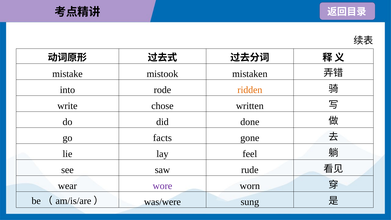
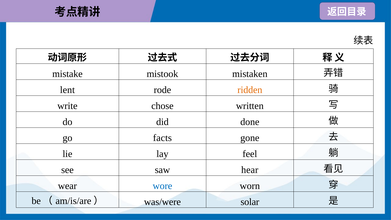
into: into -> lent (67, 90)
rude: rude -> hear (250, 170)
wore colour: purple -> blue (162, 186)
sung: sung -> solar (250, 202)
